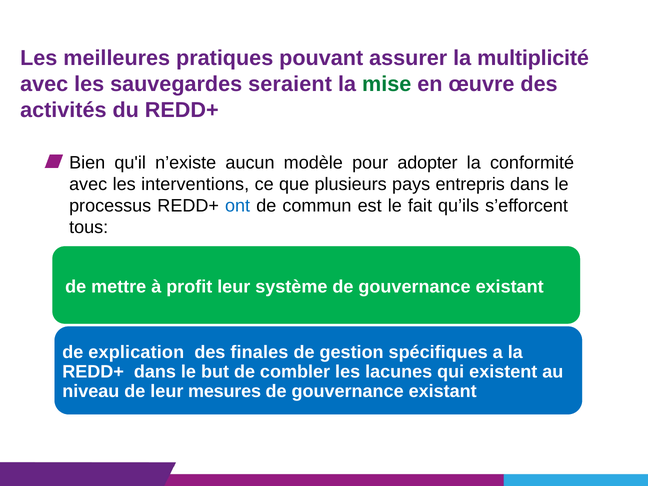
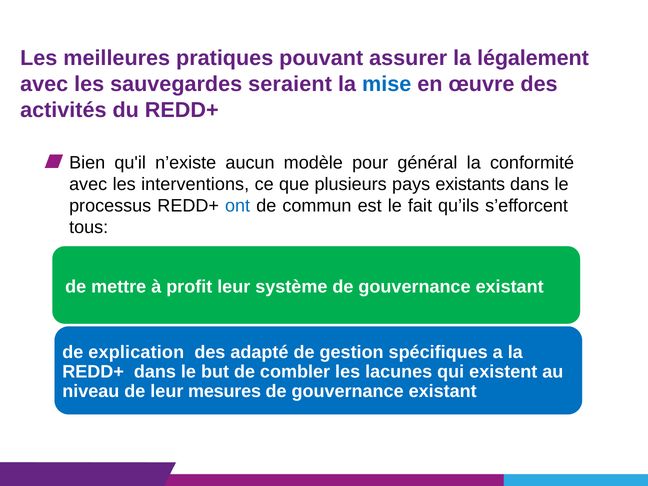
multiplicité: multiplicité -> légalement (533, 58)
mise colour: green -> blue (387, 84)
adopter: adopter -> général (427, 163)
entrepris: entrepris -> existants (470, 184)
finales: finales -> adapté (259, 352)
